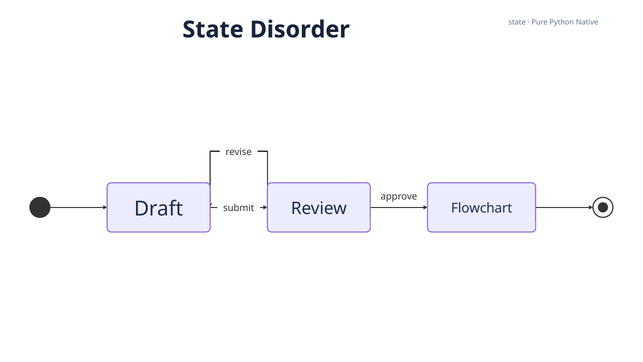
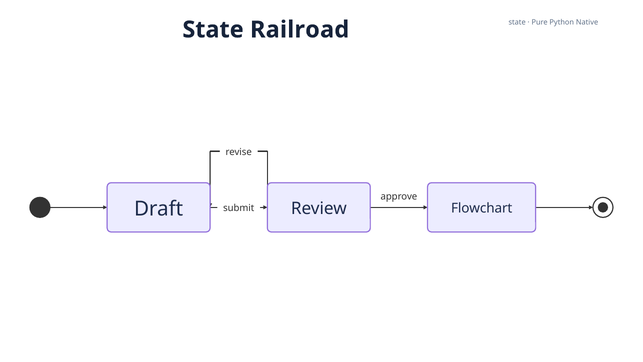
Disorder: Disorder -> Railroad (300, 30)
